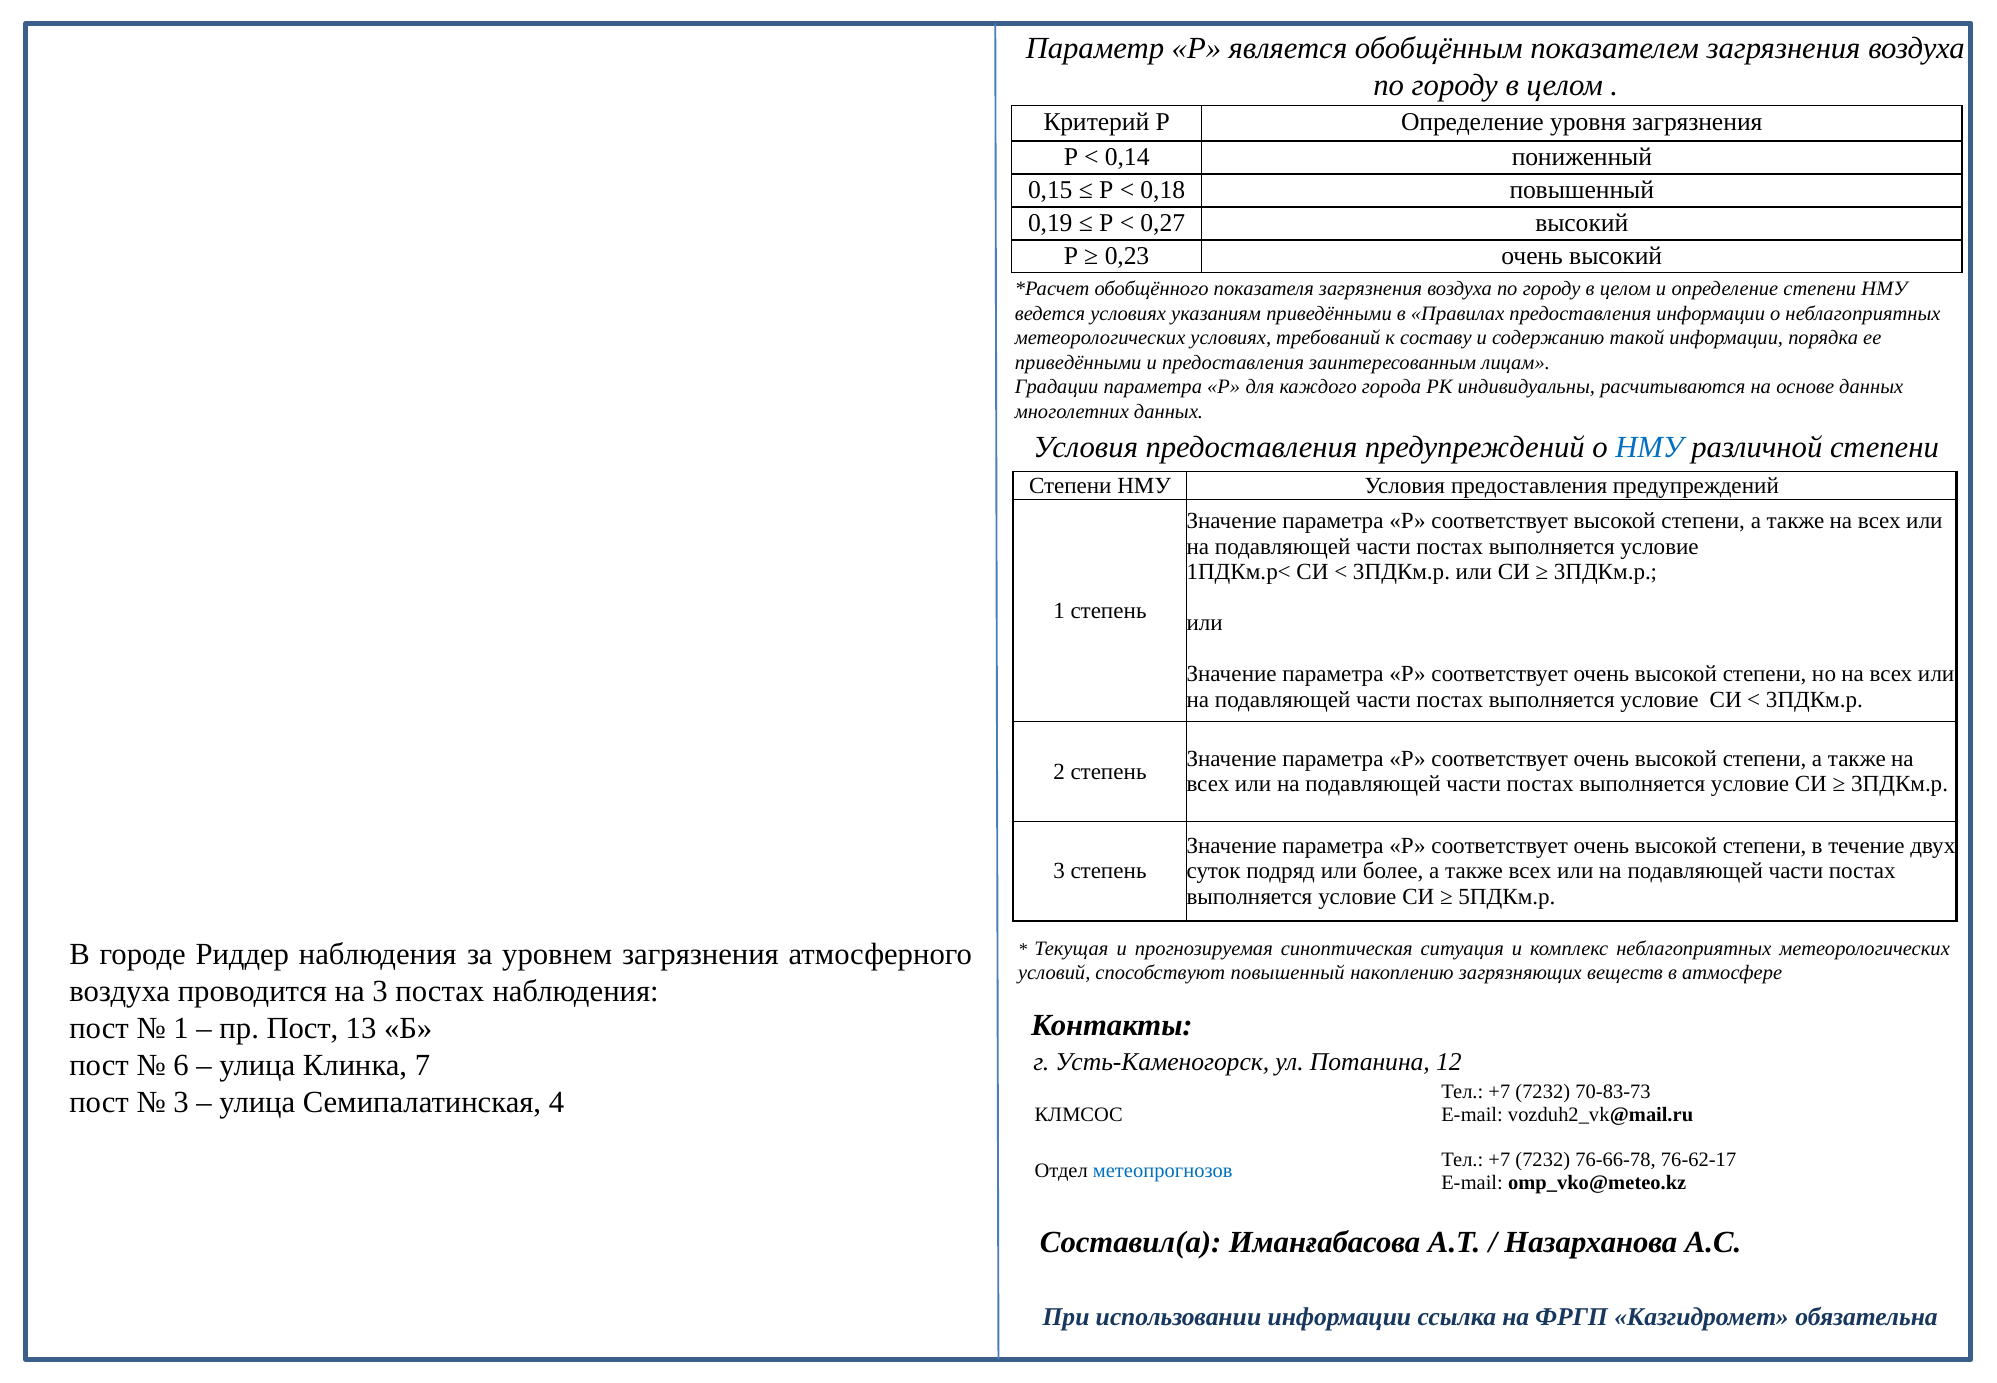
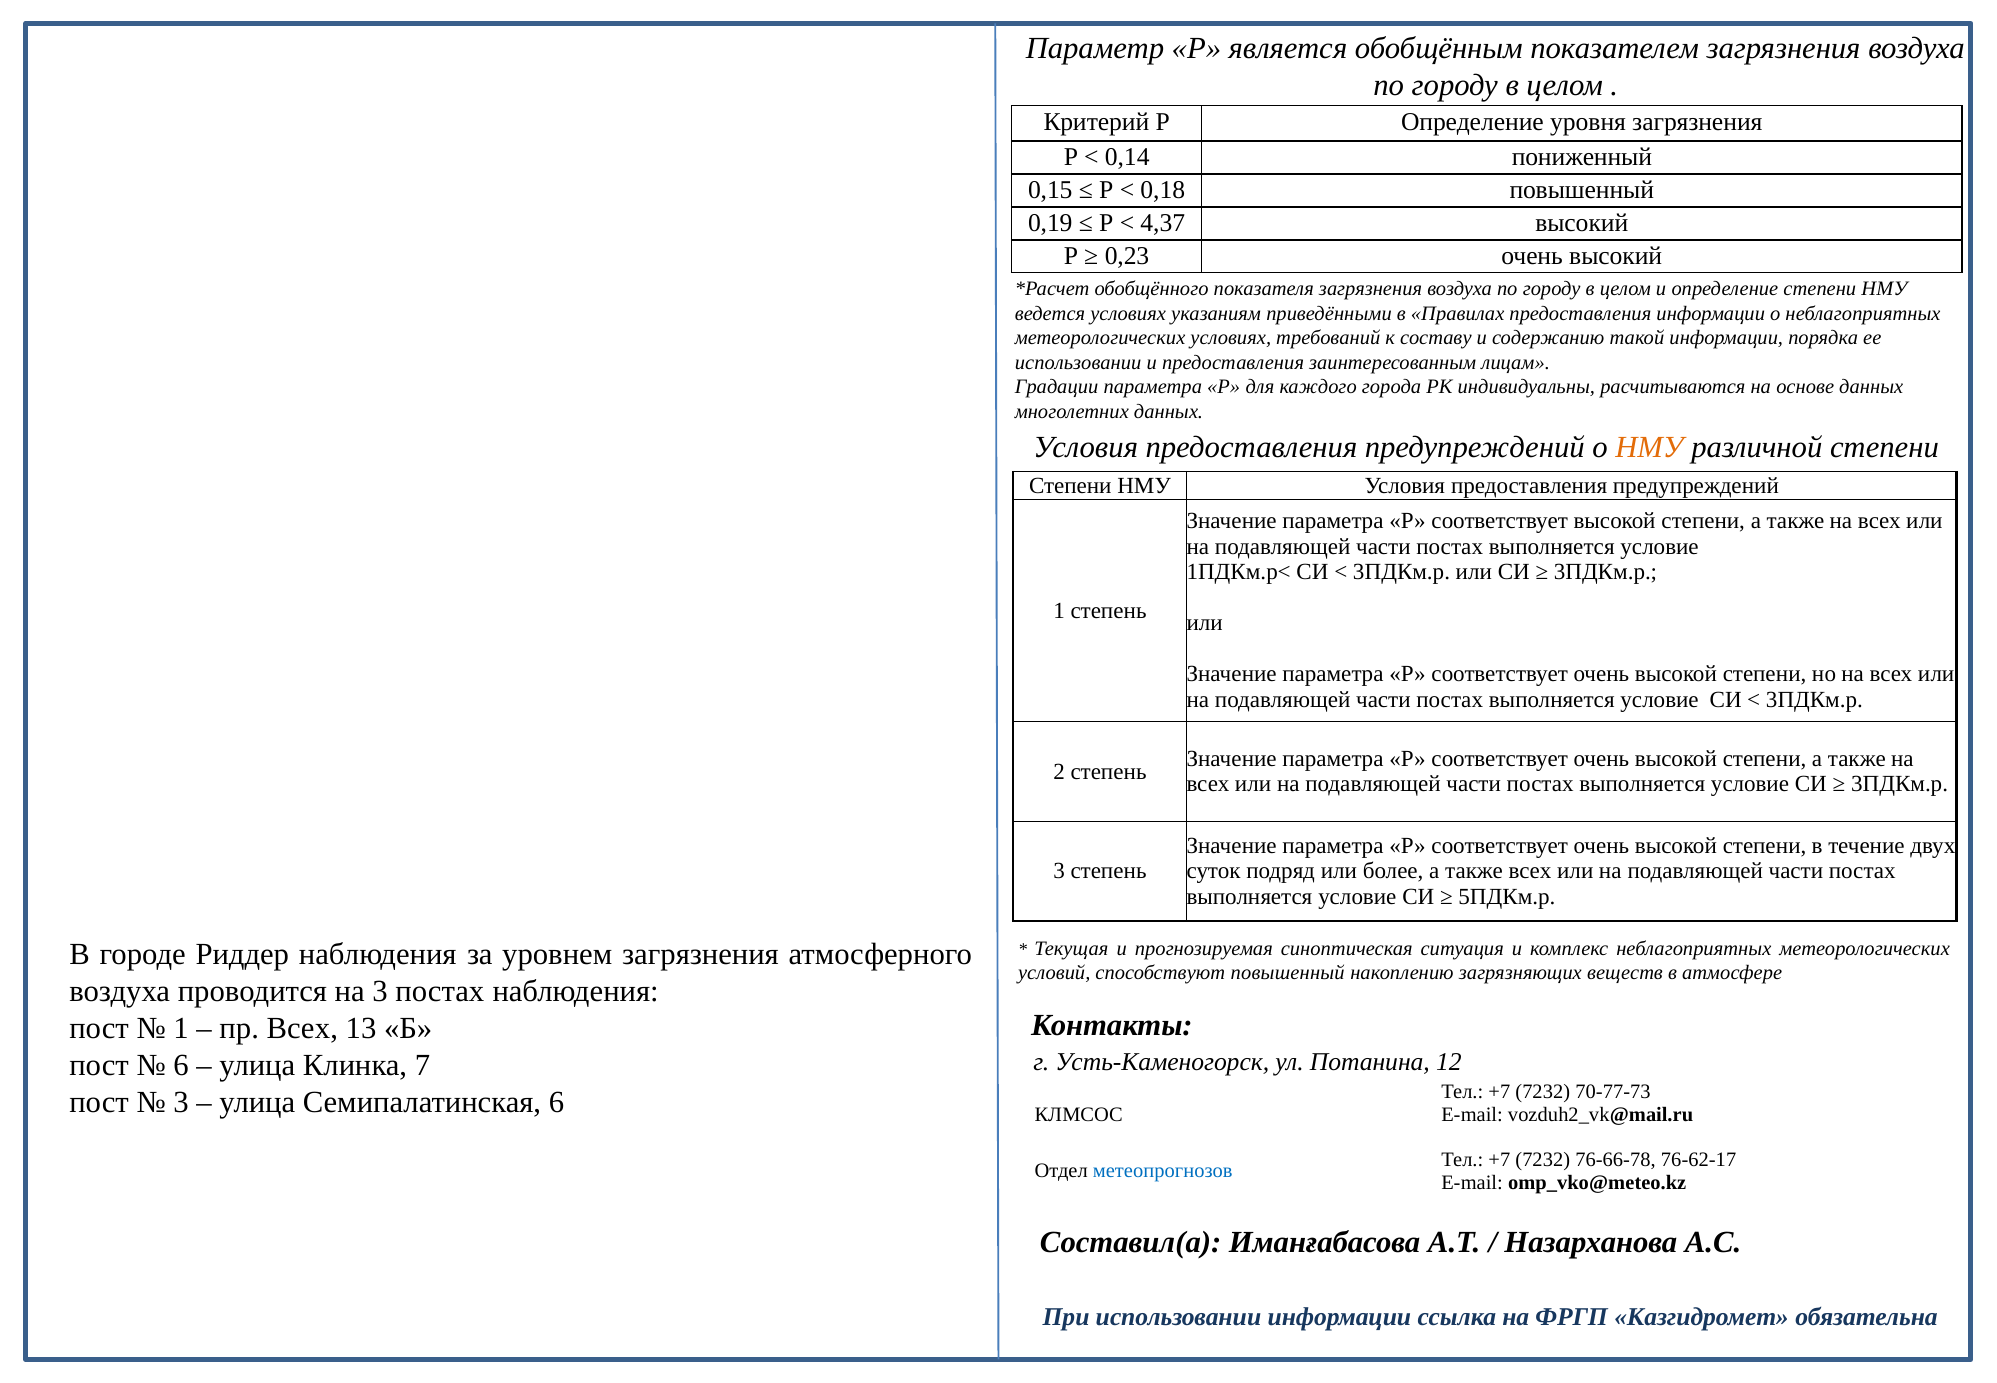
0,27: 0,27 -> 4,37 (1163, 223)
приведёнными: приведёнными -> использовании (1078, 362)
НМУ colour: blue -> orange (1649, 447)
пр Пост: Пост -> Всех (302, 1028)
70-83-73: 70-83-73 -> 70-77-73 (1613, 1092)
Семипалатинская 4: 4 -> 6 (557, 1102)
